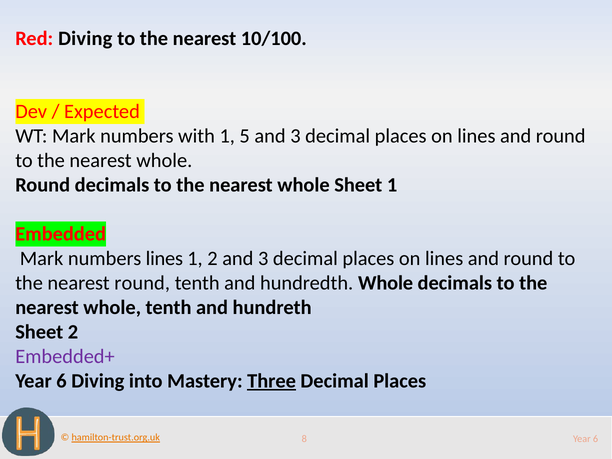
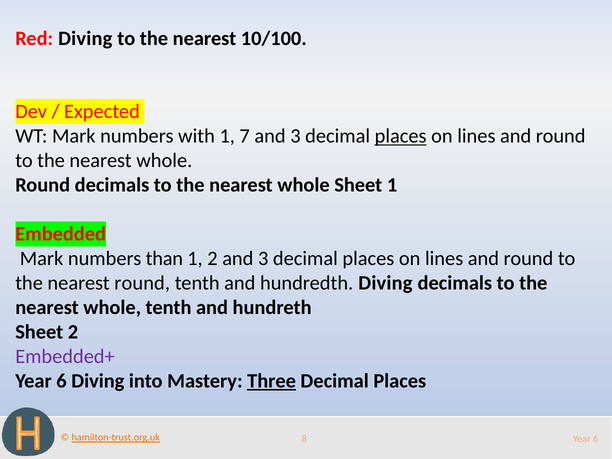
5: 5 -> 7 (245, 136)
places underline: none -> present (401, 136)
numbers lines: lines -> than (164, 259)
hundredth Whole: Whole -> Diving (385, 283)
